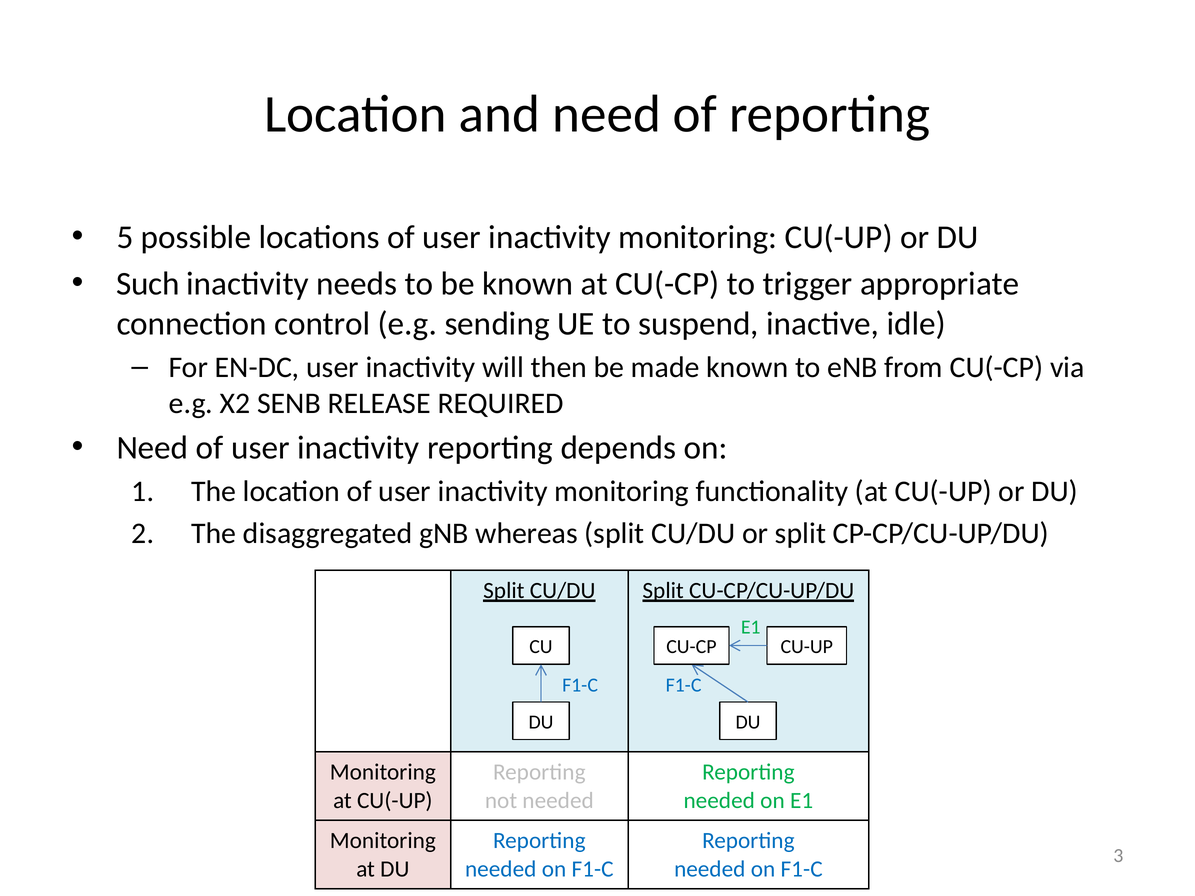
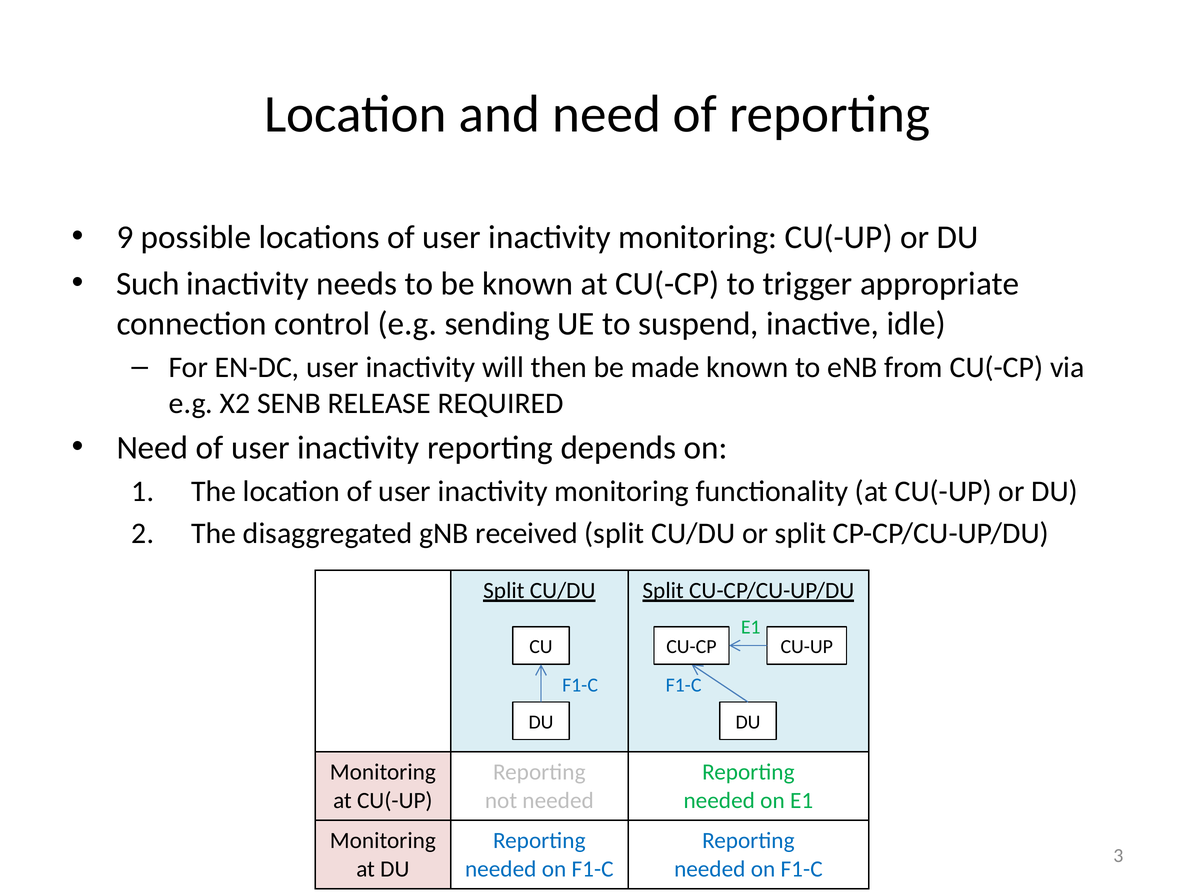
5: 5 -> 9 (125, 237)
whereas: whereas -> received (527, 533)
